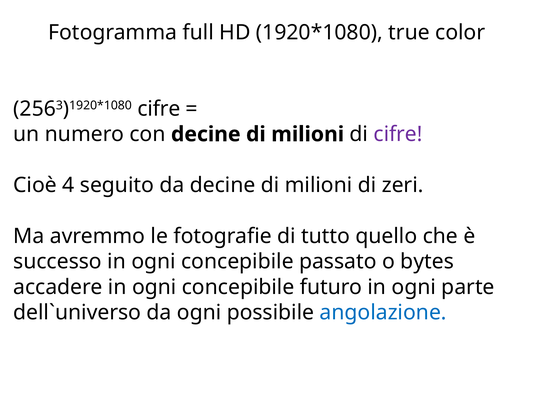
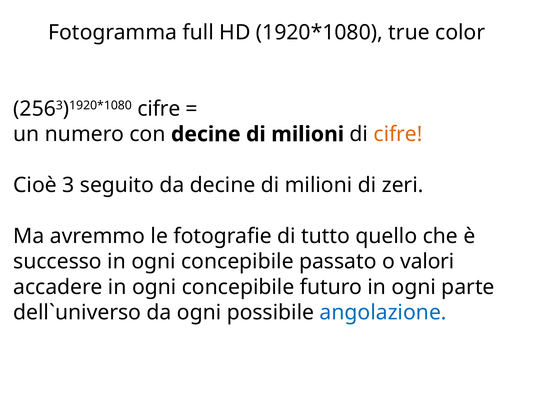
cifre colour: purple -> orange (398, 134)
4: 4 -> 3 (68, 185)
bytes: bytes -> valori (427, 261)
